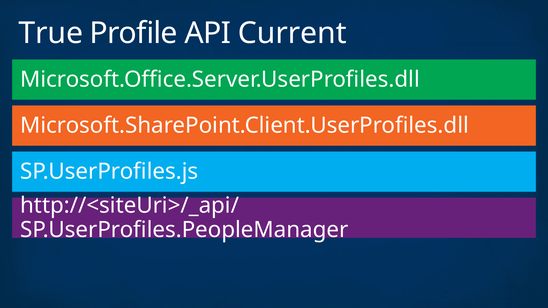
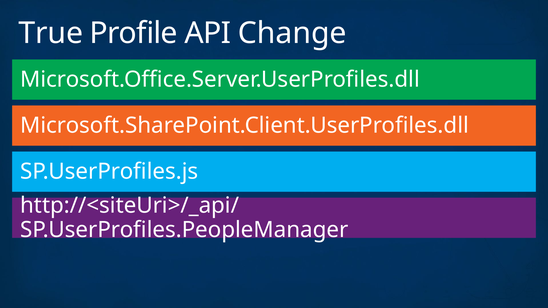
Current: Current -> Change (292, 33)
